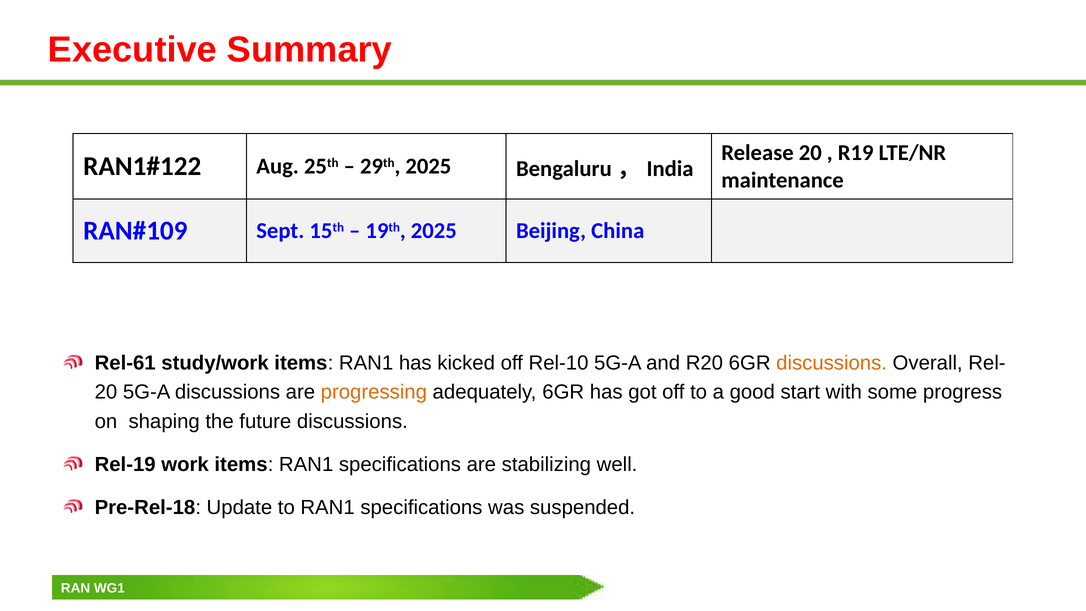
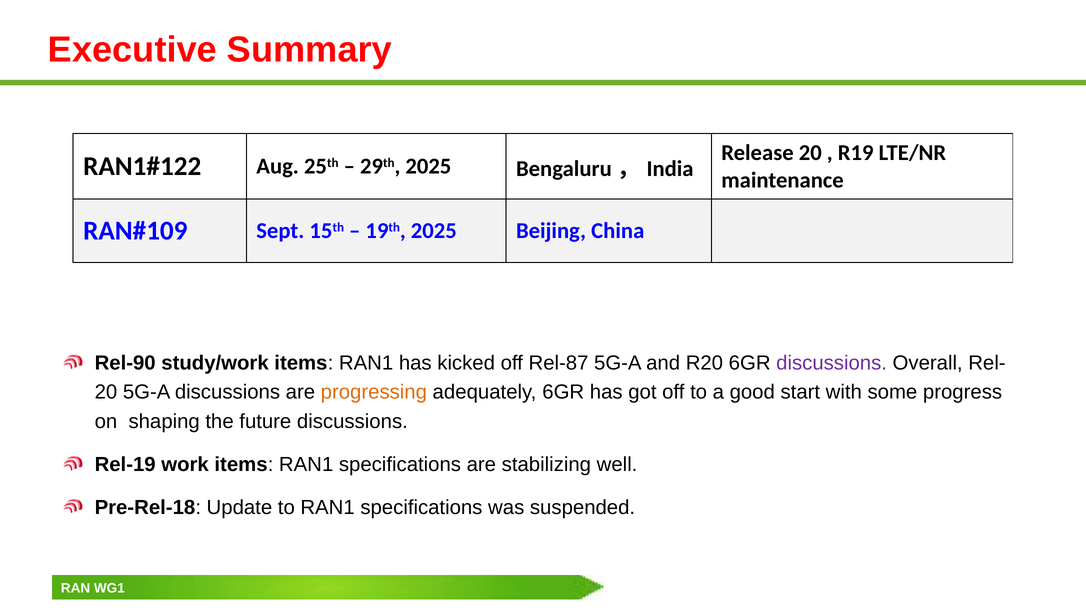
Rel-61: Rel-61 -> Rel-90 (125, 363)
Rel-10: Rel-10 -> Rel-87 (559, 363)
discussions colour: orange -> purple (832, 363)
